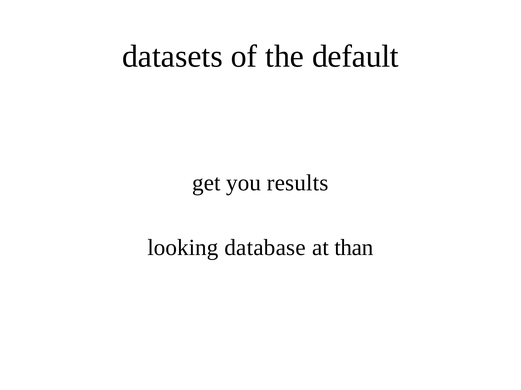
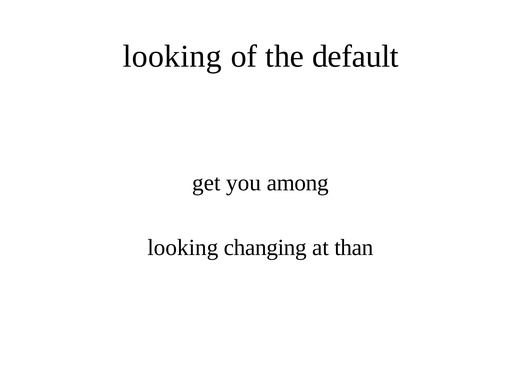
datasets: datasets -> looking (172, 56)
results: results -> among (298, 183)
database: database -> changing (265, 248)
